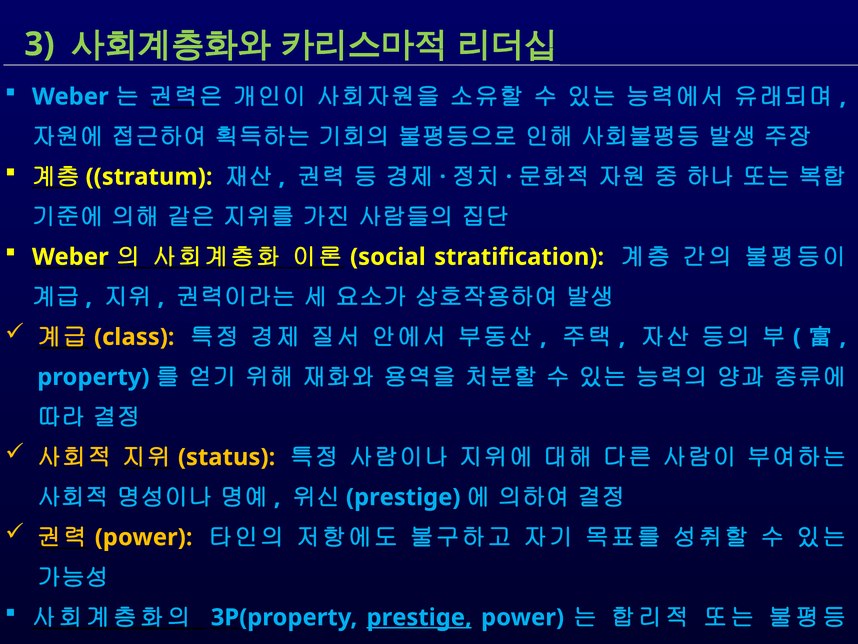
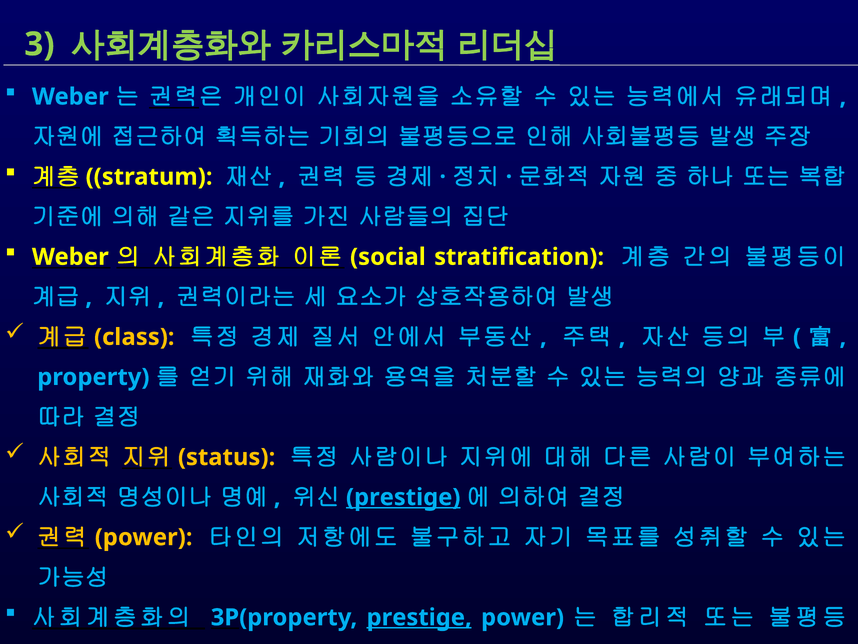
prestige underline: none -> present (403, 497)
